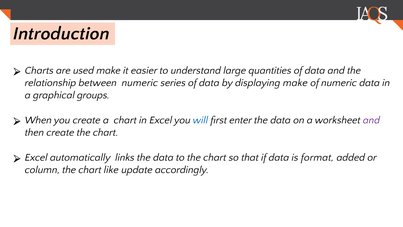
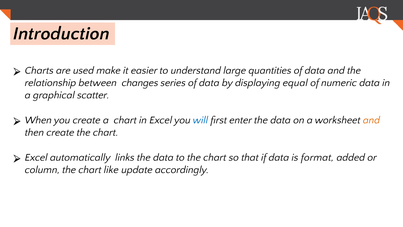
between numeric: numeric -> changes (140, 83)
displaying make: make -> equal (295, 83)
groups: groups -> scatter (93, 95)
and colour: purple -> orange (371, 120)
